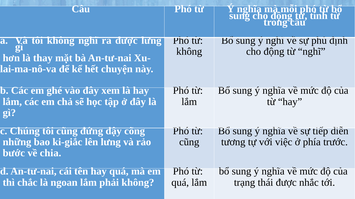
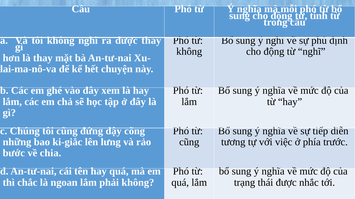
được lưng: lưng -> thay (151, 40)
